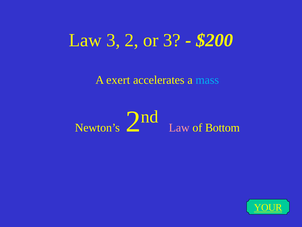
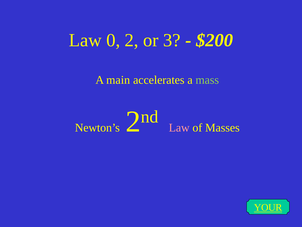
Law 3: 3 -> 0 (113, 40)
exert: exert -> main (118, 80)
mass colour: light blue -> light green (207, 80)
Bottom: Bottom -> Masses (222, 128)
